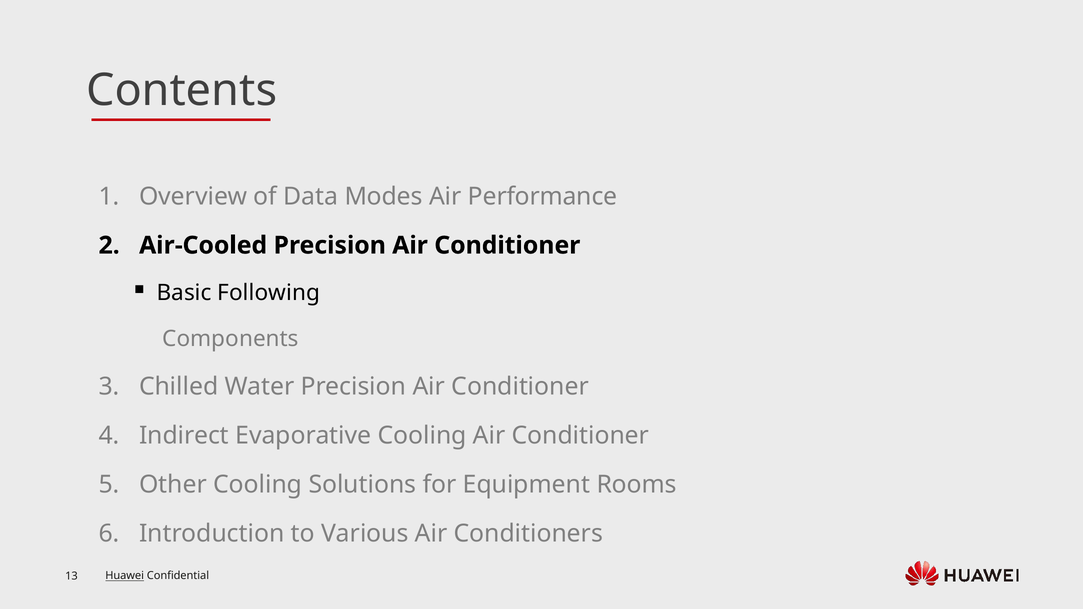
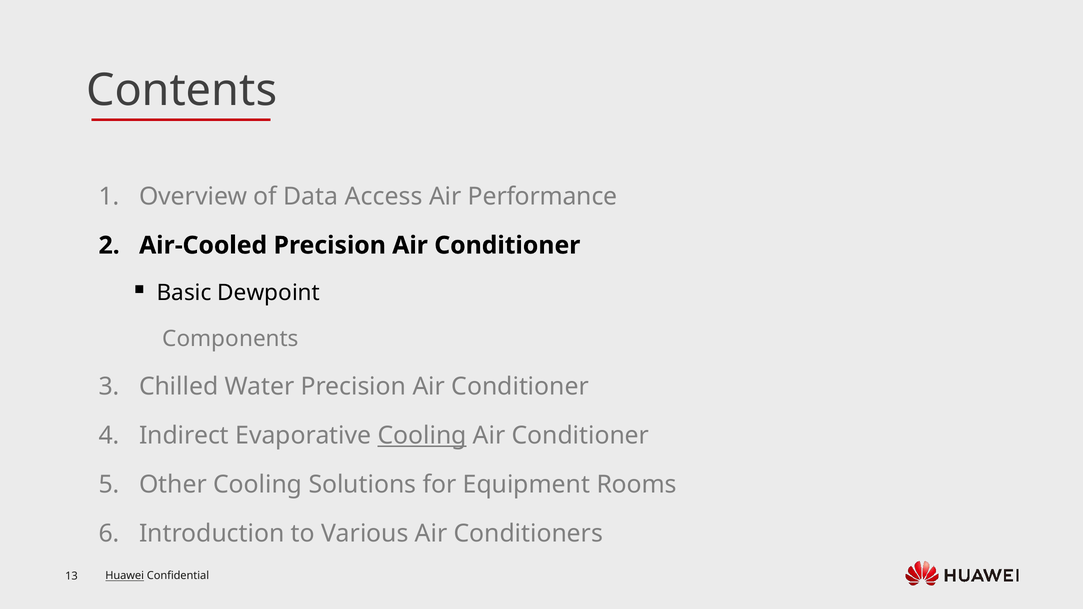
Modes: Modes -> Access (384, 196)
Following: Following -> Dewpoint (269, 293)
Cooling underline: none -> present (422, 436)
